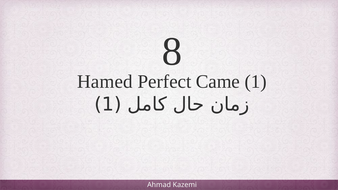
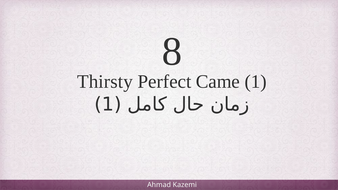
Hamed: Hamed -> Thirsty (105, 82)
